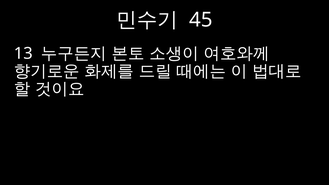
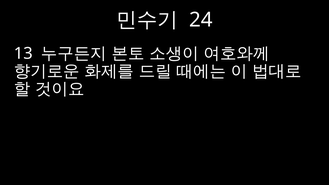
45: 45 -> 24 (201, 20)
